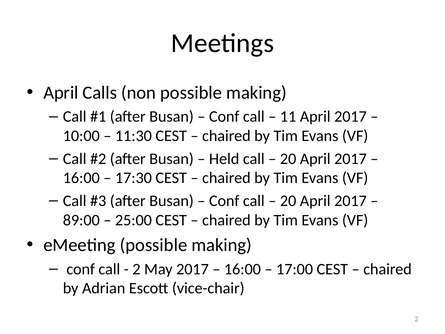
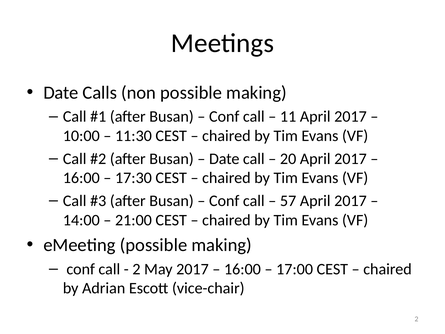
April: April -> Date (61, 93)
Held: Held -> Date (224, 159)
20: 20 -> 57 (288, 201)
89:00: 89:00 -> 14:00 (81, 220)
25:00: 25:00 -> 21:00 (133, 220)
